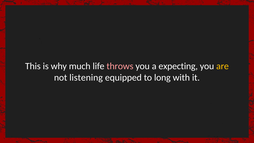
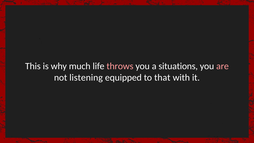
expecting: expecting -> situations (178, 66)
are colour: yellow -> pink (223, 66)
long: long -> that (162, 78)
